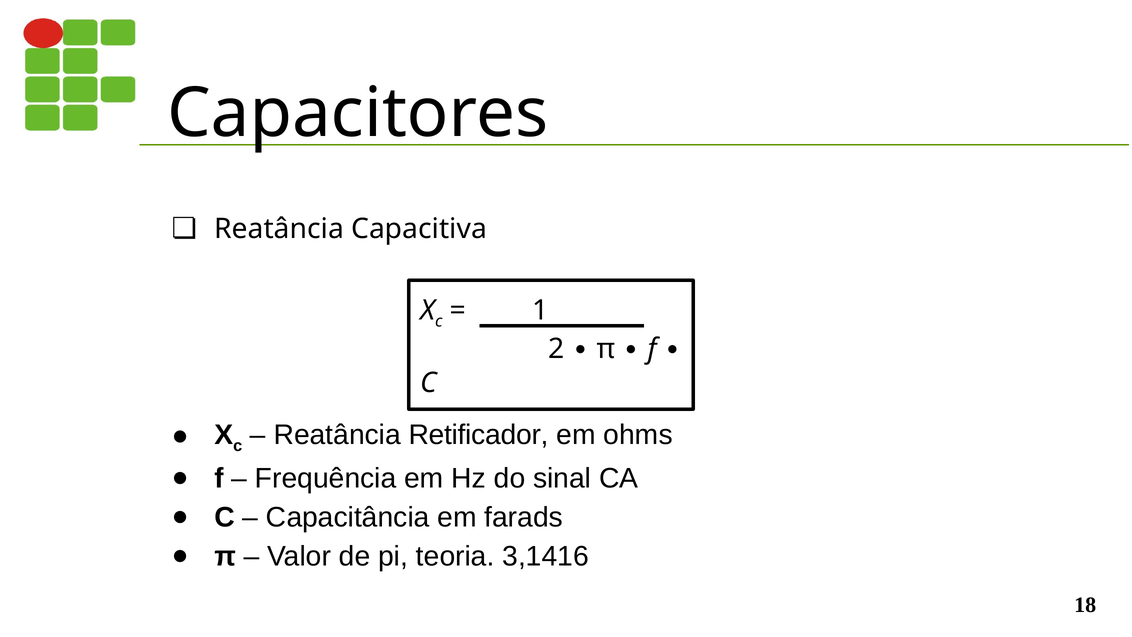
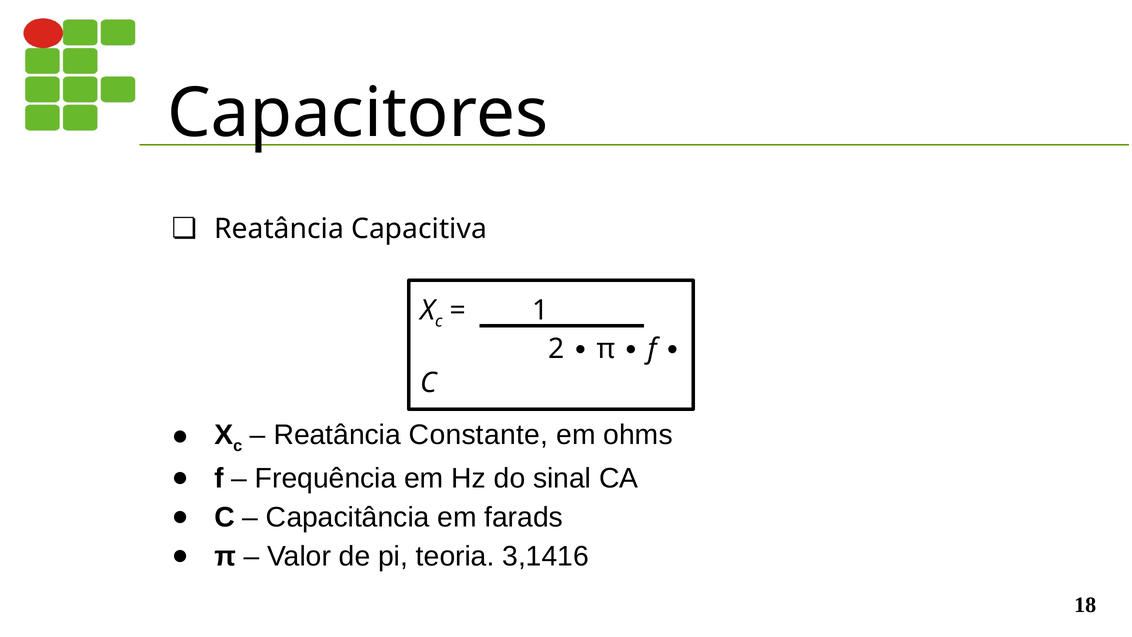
Retificador: Retificador -> Constante (478, 435)
